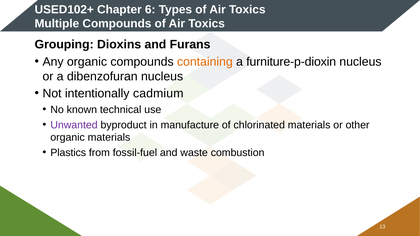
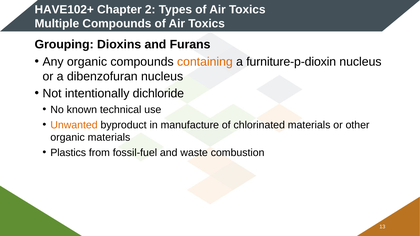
USED102+: USED102+ -> HAVE102+ (64, 9)
6: 6 -> 2 (150, 9)
cadmium: cadmium -> dichloride (158, 94)
Unwanted colour: purple -> orange (74, 125)
